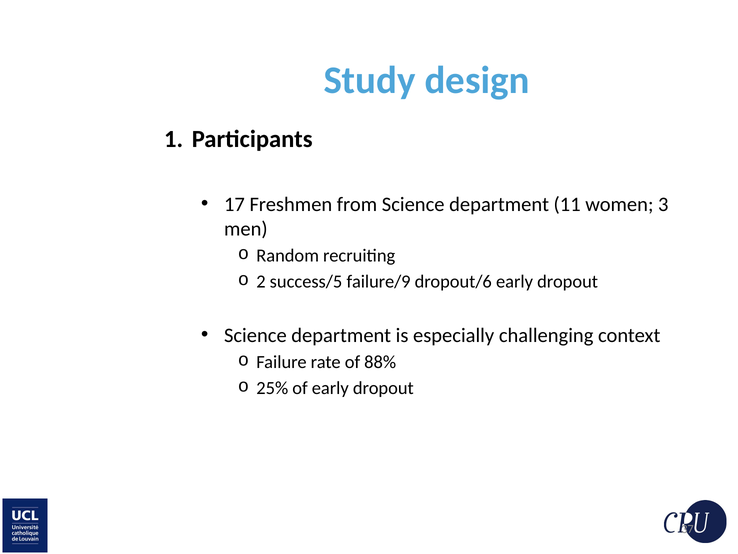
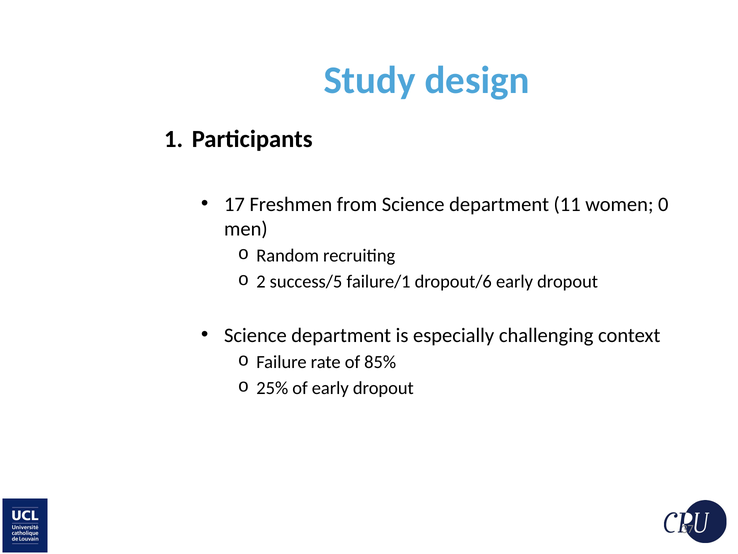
3: 3 -> 0 (663, 204)
failure/9: failure/9 -> failure/1 (379, 281)
88%: 88% -> 85% (380, 362)
